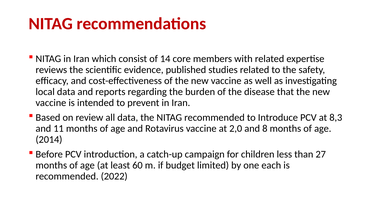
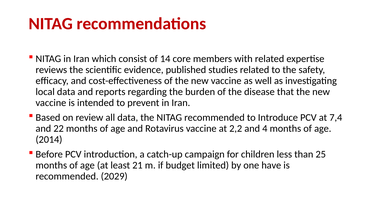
8,3: 8,3 -> 7,4 (336, 118)
11: 11 -> 22 (59, 129)
2,0: 2,0 -> 2,2 (236, 129)
8: 8 -> 4 (265, 129)
27: 27 -> 25 (321, 154)
60: 60 -> 21 (137, 165)
each: each -> have (271, 165)
2022: 2022 -> 2029 (114, 176)
